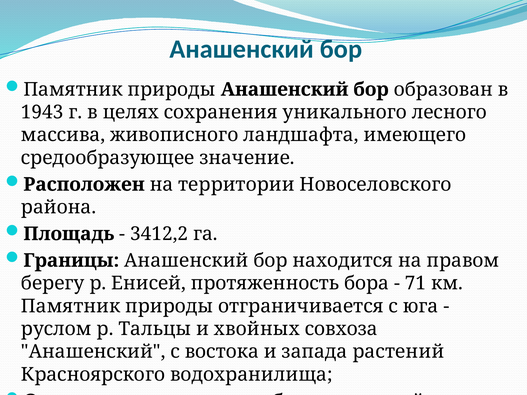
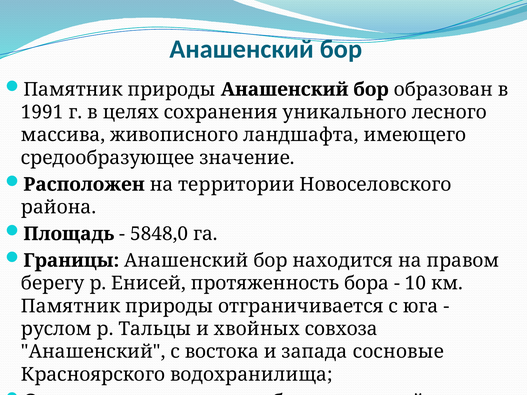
1943: 1943 -> 1991 (42, 112)
3412,2: 3412,2 -> 5848,0 (159, 234)
71: 71 -> 10 (416, 283)
растений: растений -> сосновые (398, 352)
